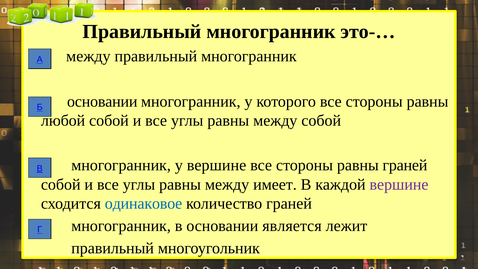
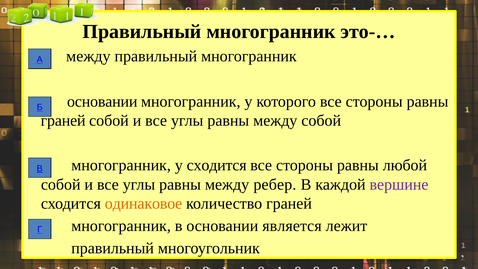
любой: любой -> граней (63, 121)
у вершине: вершине -> сходится (217, 165)
равны граней: граней -> любой (405, 165)
имеет: имеет -> ребер (275, 184)
одинаковое colour: blue -> orange (144, 203)
